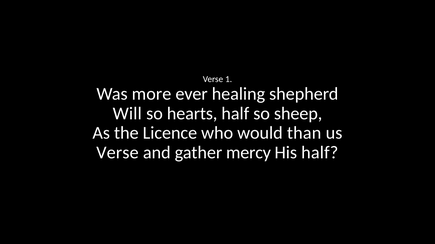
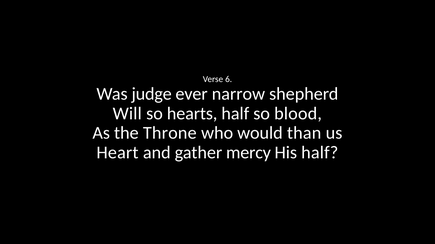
1: 1 -> 6 (229, 80)
more: more -> judge (152, 94)
healing: healing -> narrow (238, 94)
sheep: sheep -> blood (298, 114)
Licence: Licence -> Throne (170, 133)
Verse: Verse -> Heart (117, 153)
